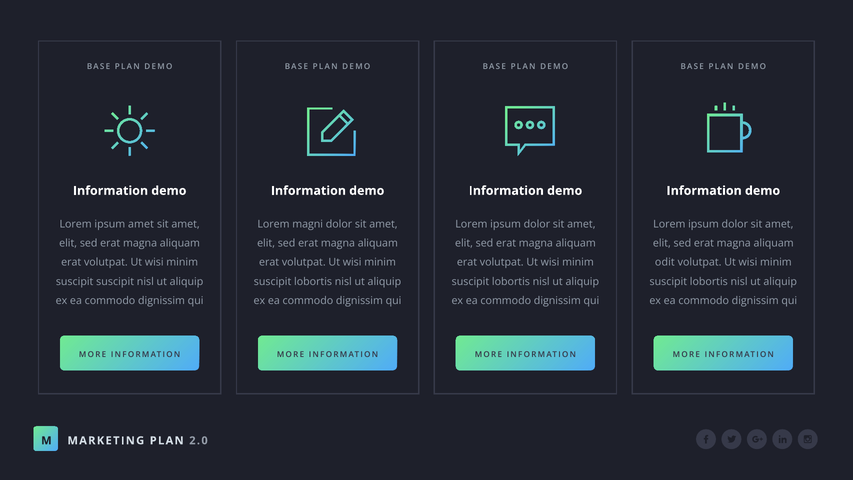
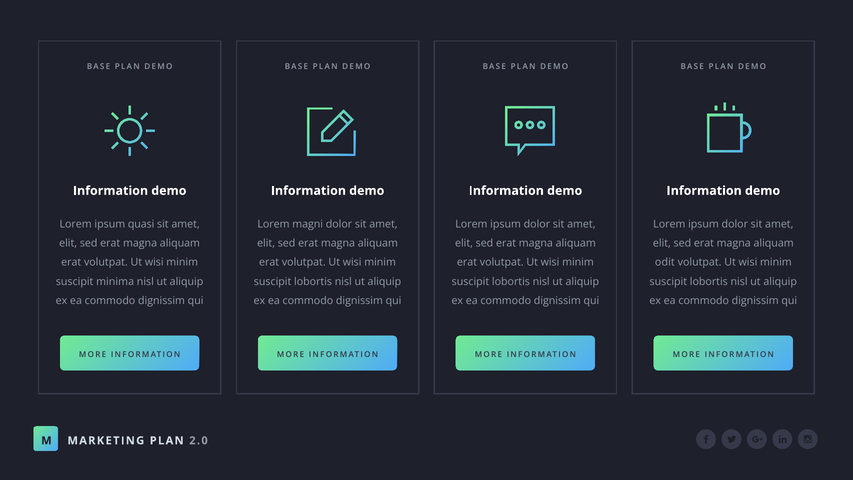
ipsum amet: amet -> quasi (141, 224)
suscipit suscipit: suscipit -> minima (115, 281)
